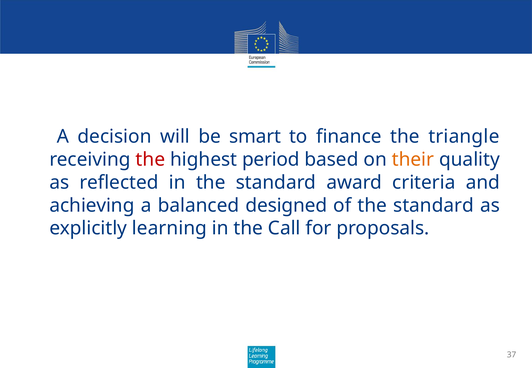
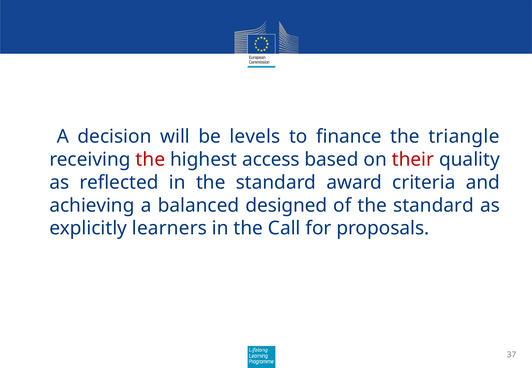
smart: smart -> levels (255, 137)
period: period -> access (271, 160)
their colour: orange -> red (413, 160)
learning: learning -> learners (169, 229)
